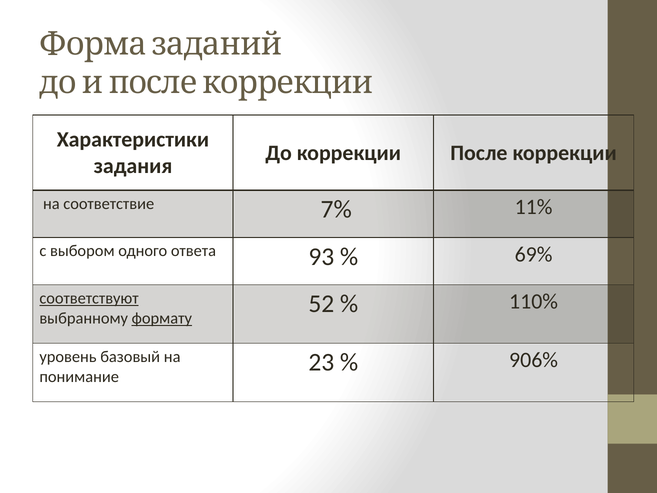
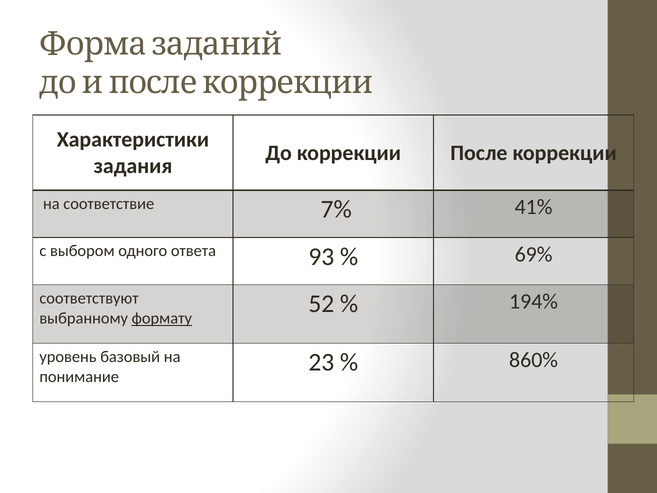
11%: 11% -> 41% (534, 207)
соответствуют underline: present -> none (89, 298)
110%: 110% -> 194% (534, 302)
906%: 906% -> 860% (534, 360)
